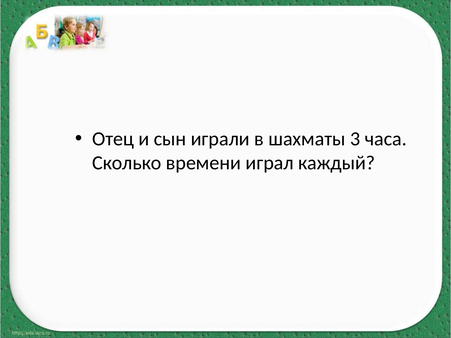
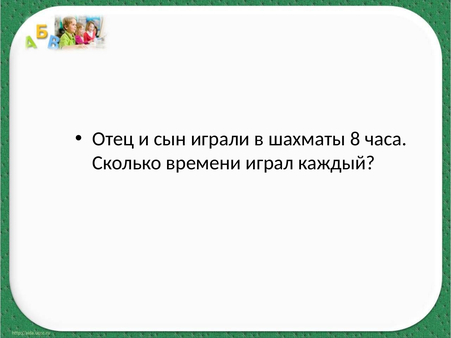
3: 3 -> 8 (355, 139)
